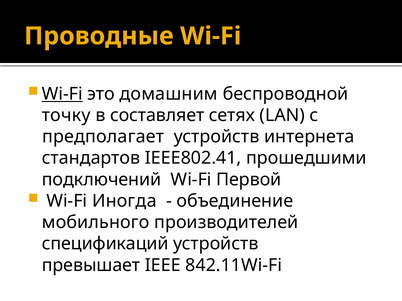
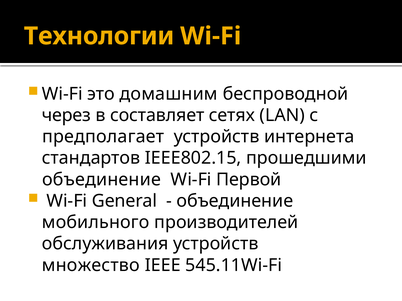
Проводные: Проводные -> Технологии (99, 36)
Wi-Fi underline: present -> none (62, 94)
точку: точку -> через (66, 115)
IEEE802.41: IEEE802.41 -> IEEE802.15 (193, 158)
подключений: подключений -> объединение (101, 180)
Иногда: Иногда -> General (125, 201)
спецификаций: спецификаций -> обслуживания (105, 244)
превышает: превышает -> множество (91, 266)
842.11Wi-Fi: 842.11Wi-Fi -> 545.11Wi-Fi (234, 266)
